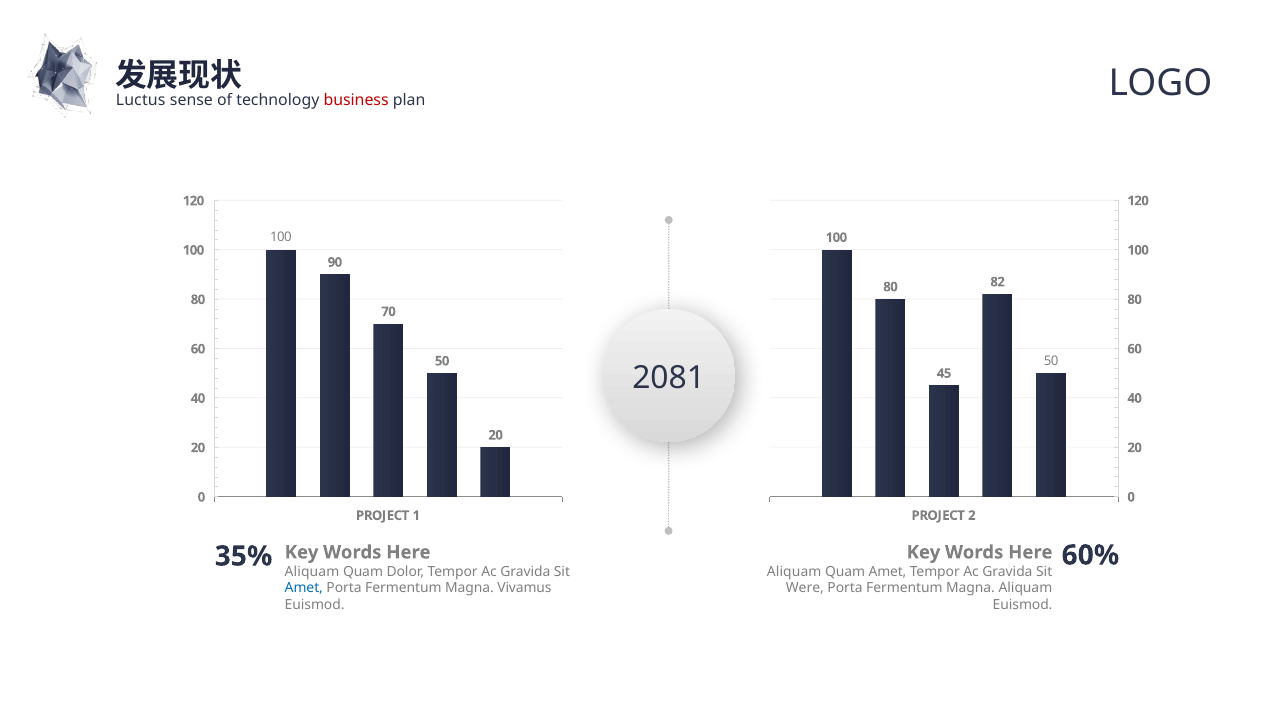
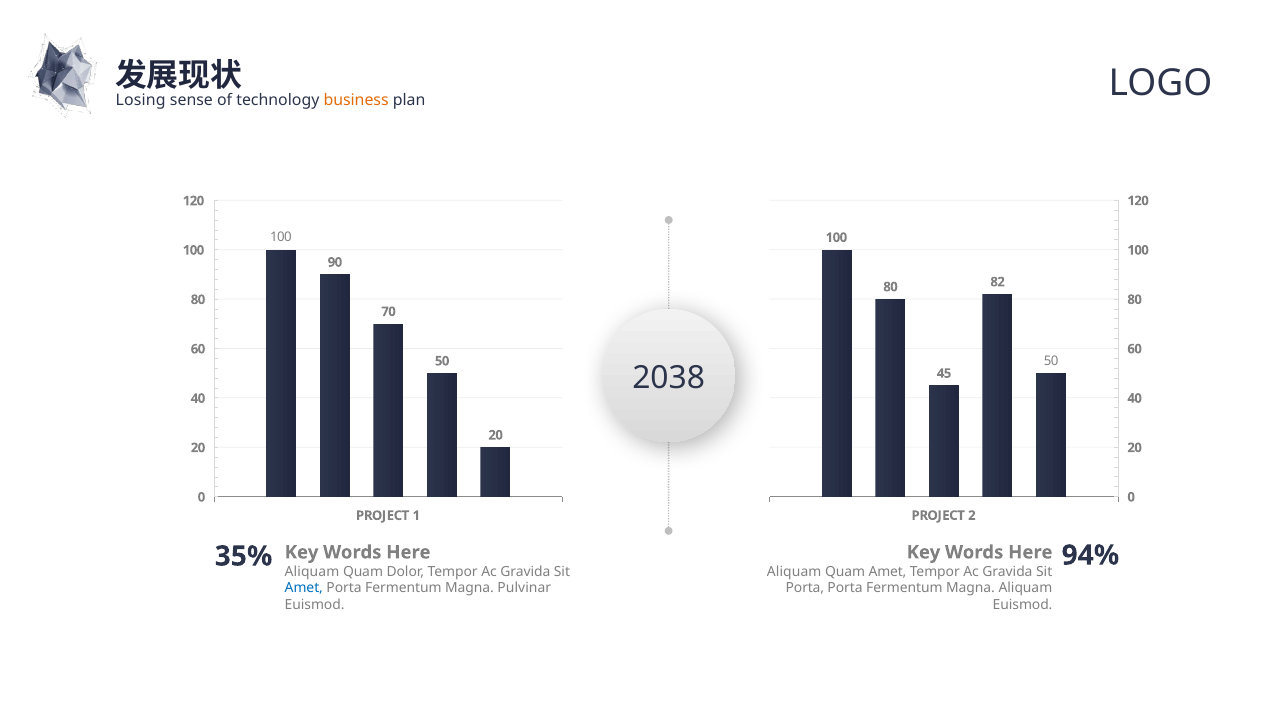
Luctus: Luctus -> Losing (141, 100)
business colour: red -> orange (356, 100)
2081: 2081 -> 2038 (669, 377)
60%: 60% -> 94% (1090, 555)
Vivamus: Vivamus -> Pulvinar (524, 588)
Were: Were -> Porta (805, 588)
